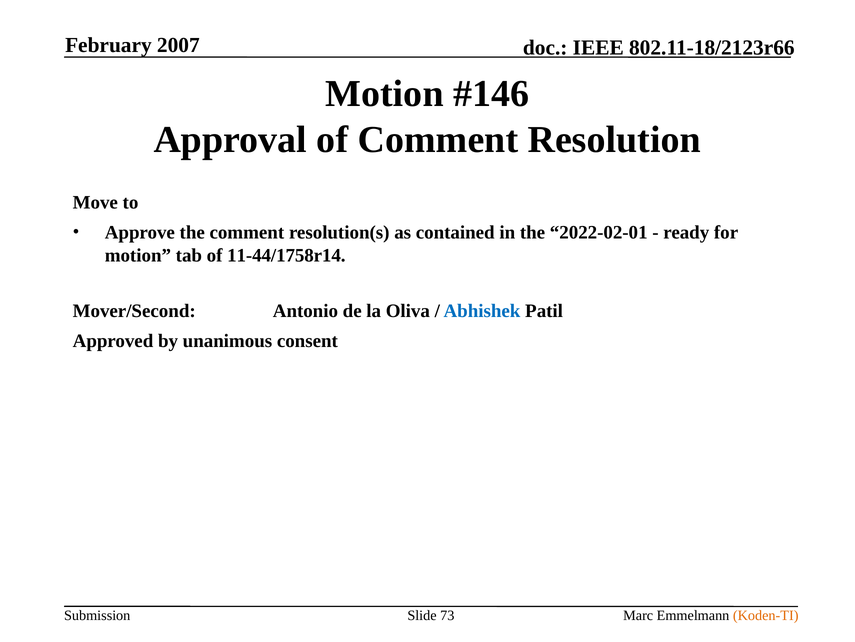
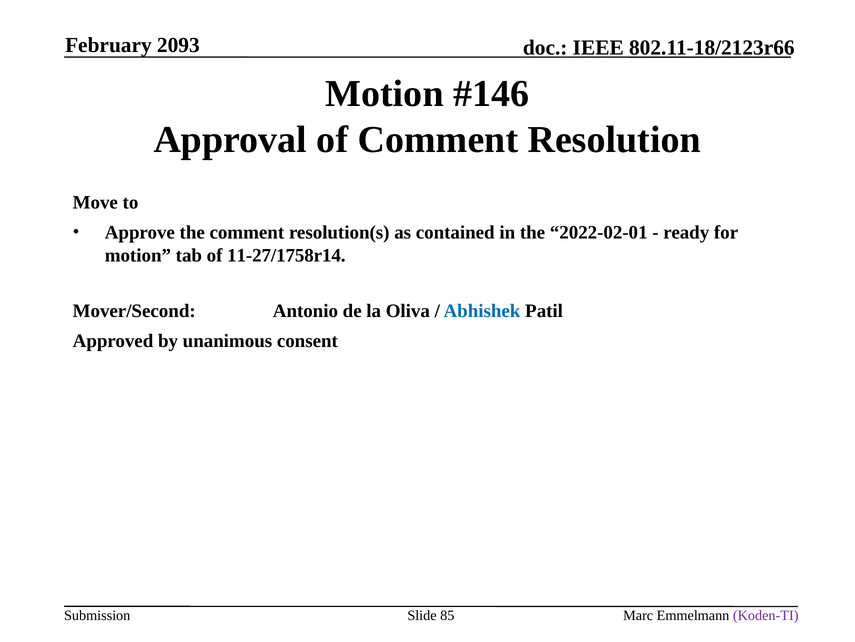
2007: 2007 -> 2093 (178, 45)
11-44/1758r14: 11-44/1758r14 -> 11-27/1758r14 (286, 255)
73: 73 -> 85 (447, 615)
Koden-TI colour: orange -> purple (766, 615)
